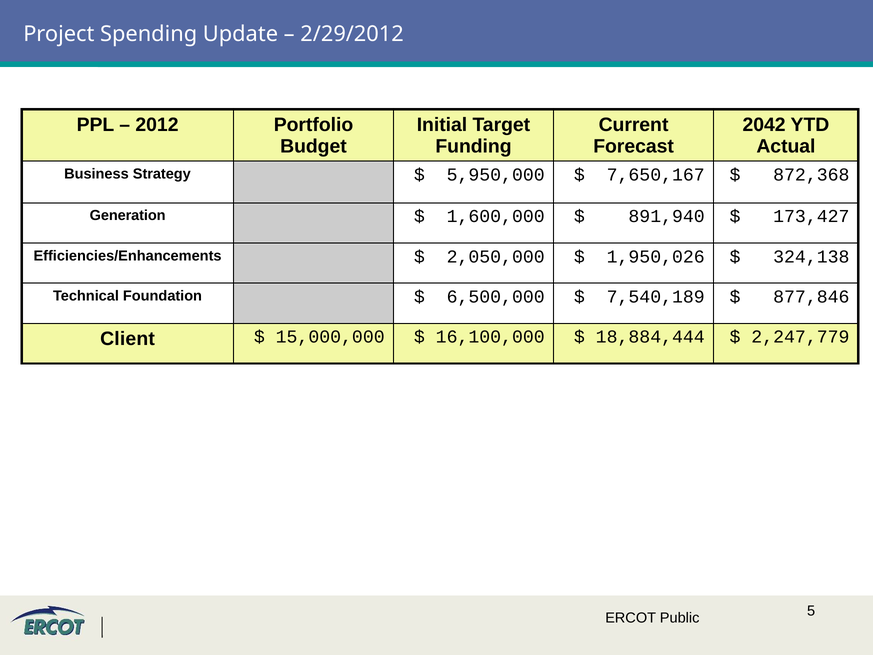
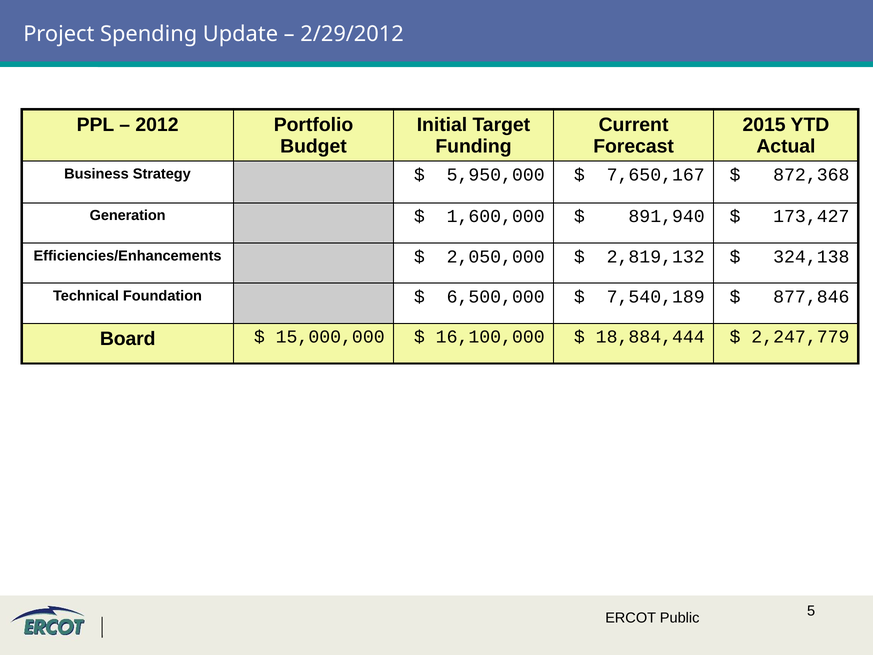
2042: 2042 -> 2015 (764, 125)
1,950,026: 1,950,026 -> 2,819,132 (656, 256)
Client: Client -> Board (128, 339)
